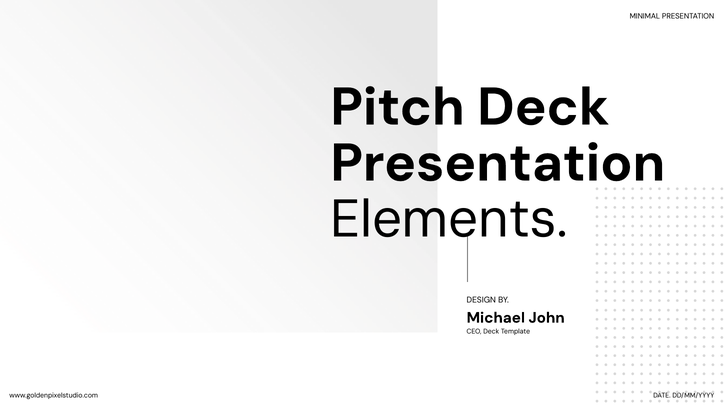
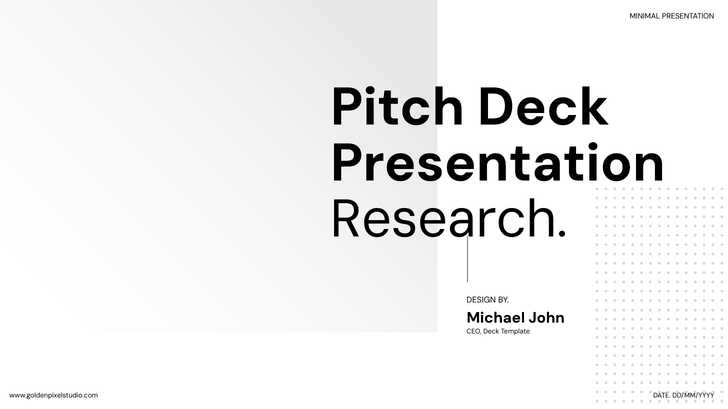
Elements: Elements -> Research (449, 219)
